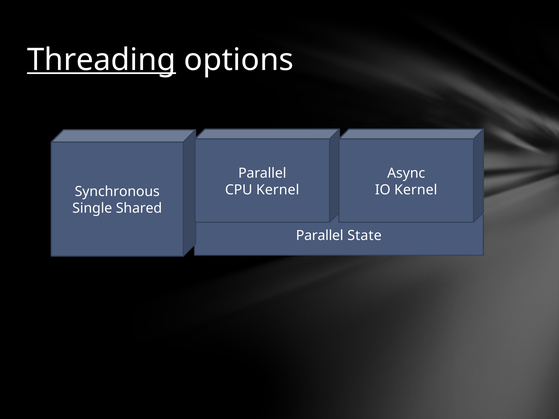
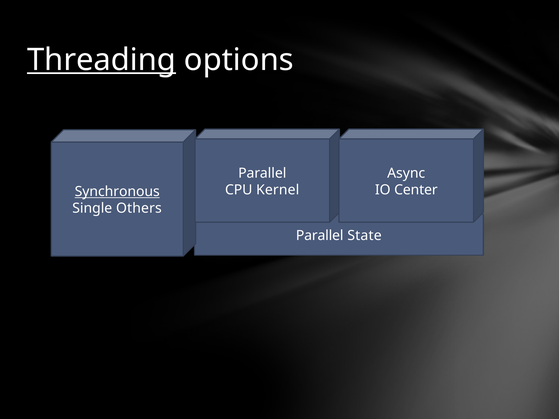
IO Kernel: Kernel -> Center (416, 190)
Synchronous underline: none -> present (117, 192)
Shared: Shared -> Others (139, 209)
